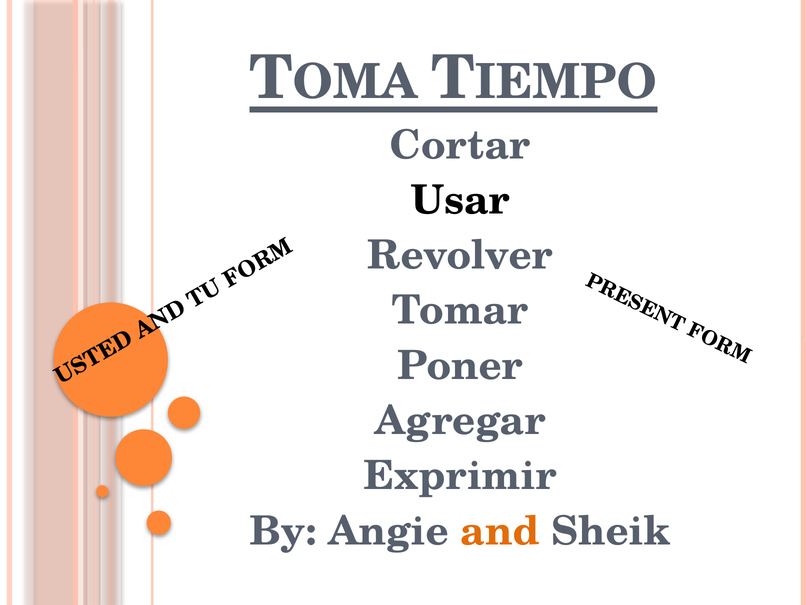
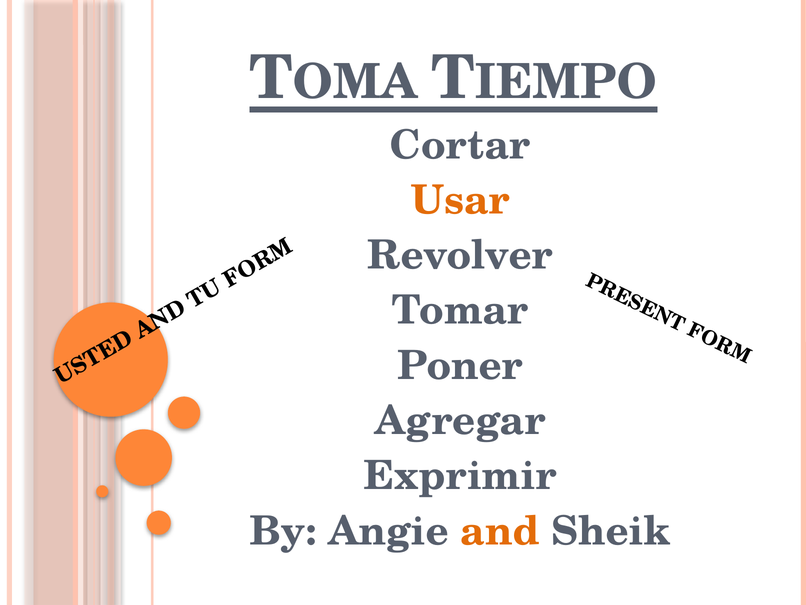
Usar colour: black -> orange (460, 200)
